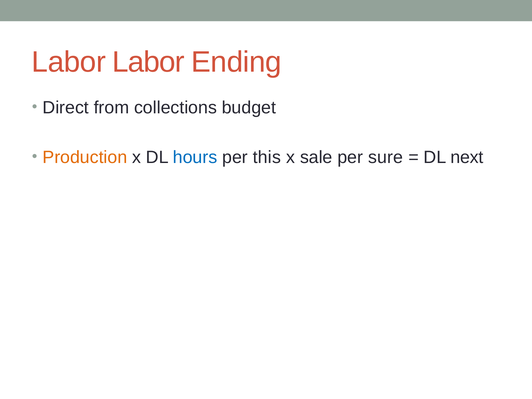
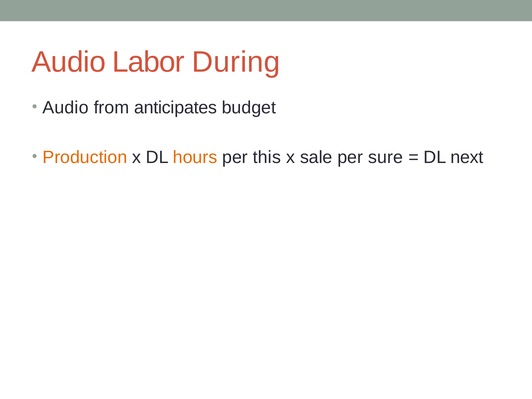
Labor: Labor -> Audio (69, 62)
Ending: Ending -> During (236, 62)
Direct: Direct -> Audio (66, 108)
collections: collections -> anticipates (176, 108)
hours colour: blue -> orange (195, 157)
